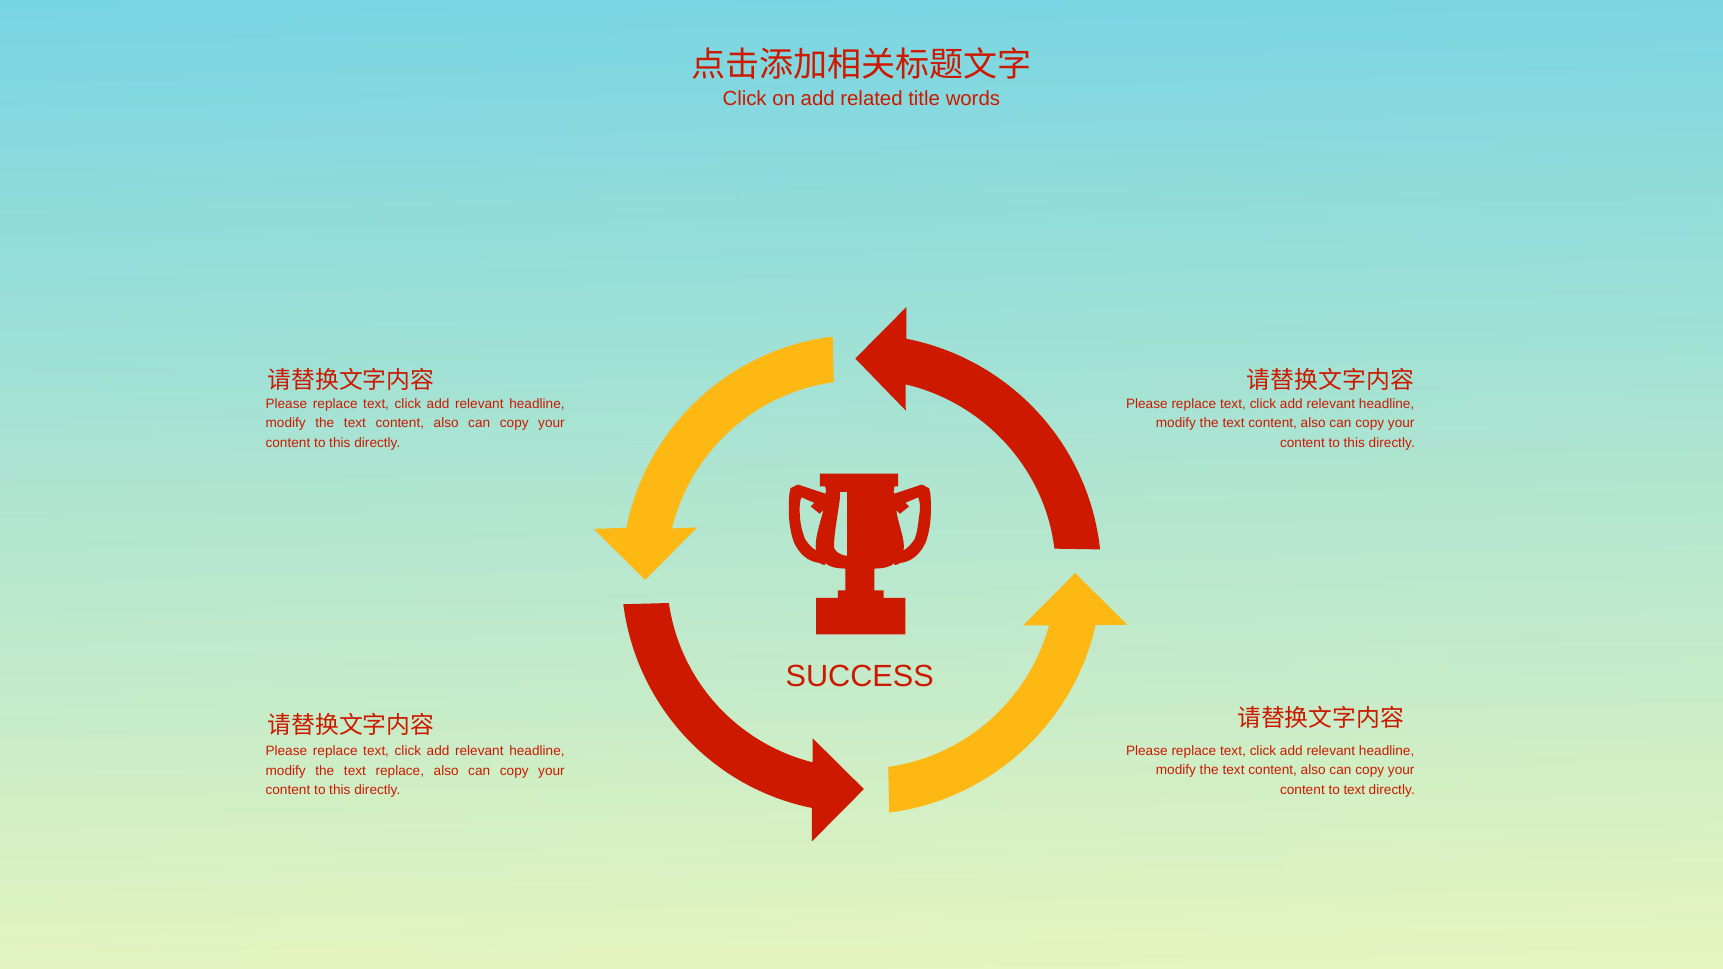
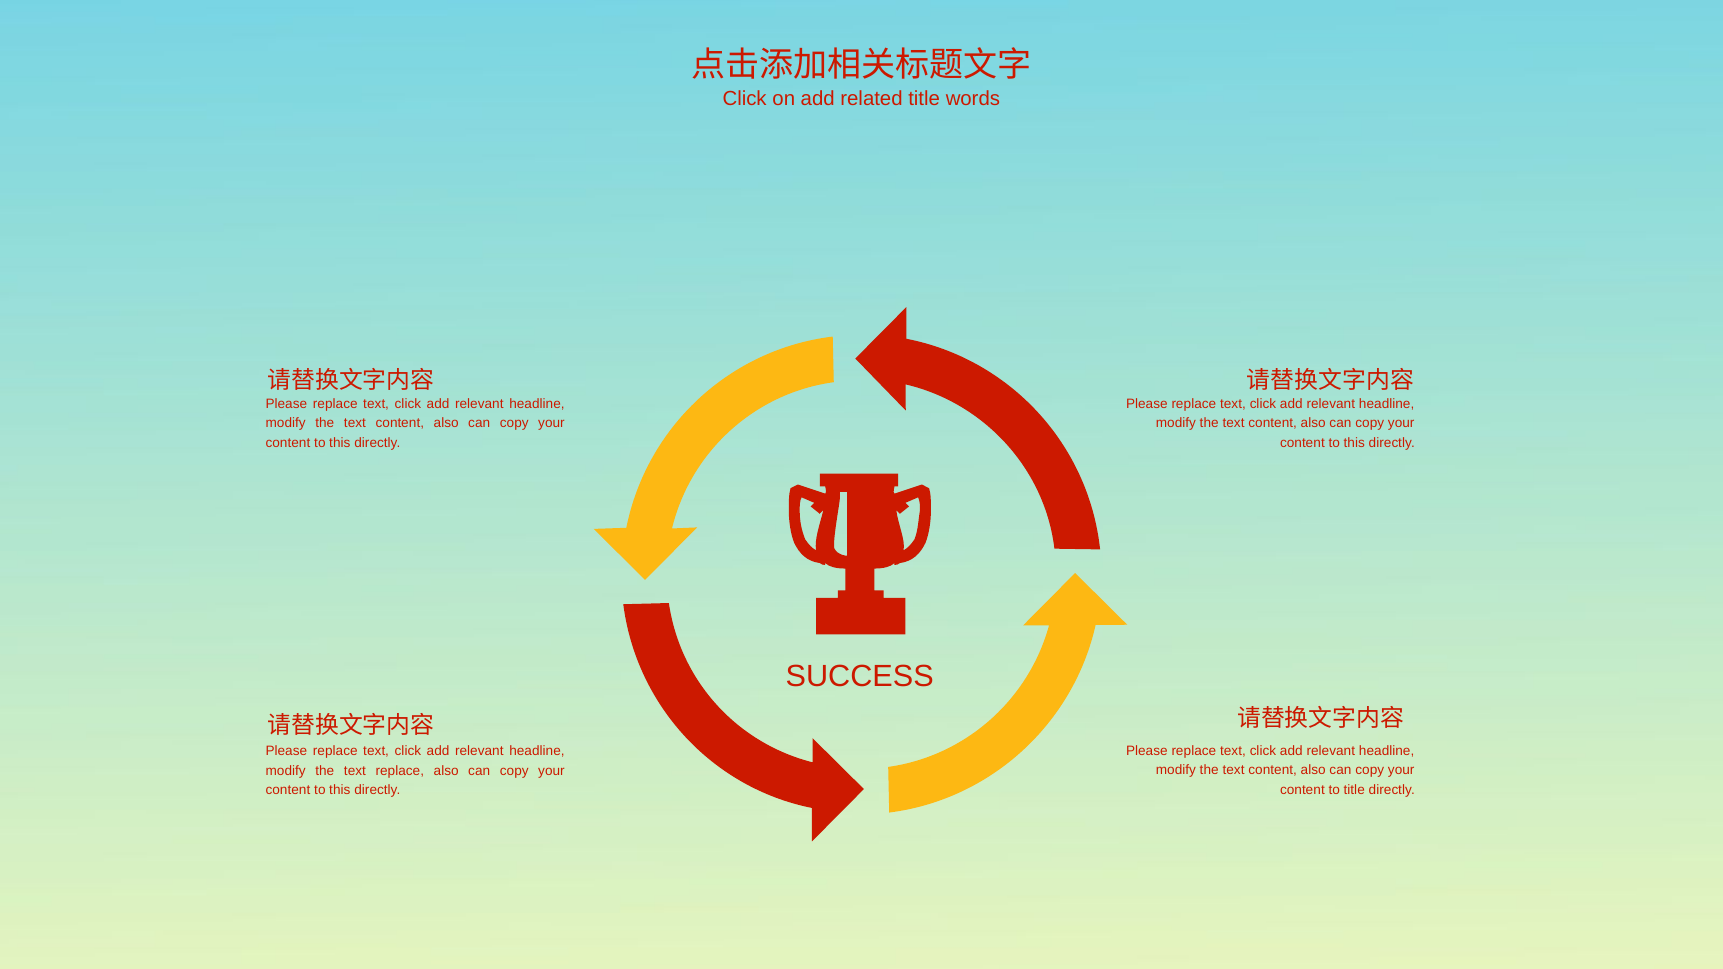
to text: text -> title (1354, 790)
